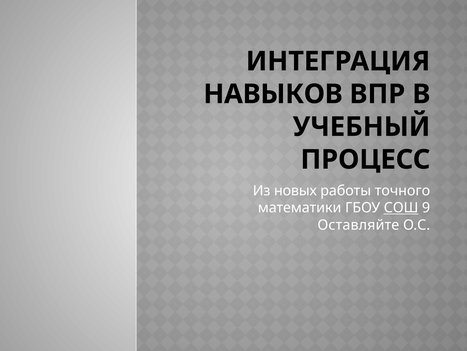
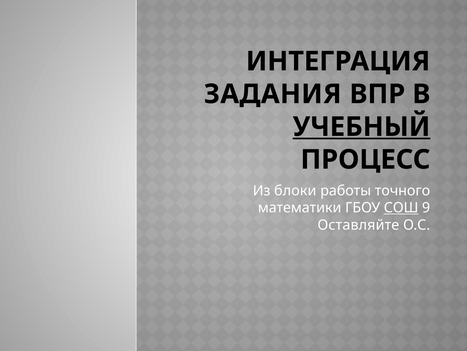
НАВЫКОВ: НАВЫКОВ -> ЗАДАНИЯ (273, 94)
УЧЕБНЫЙ underline: none -> present (361, 127)
новых: новых -> блоки (295, 190)
